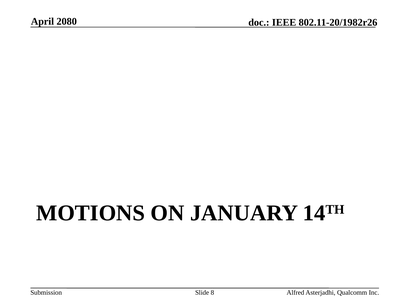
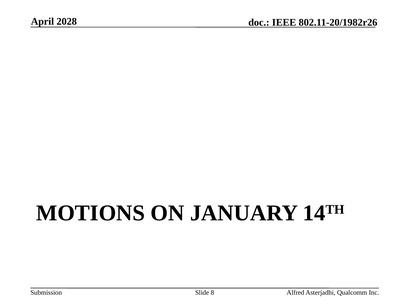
2080: 2080 -> 2028 (67, 22)
